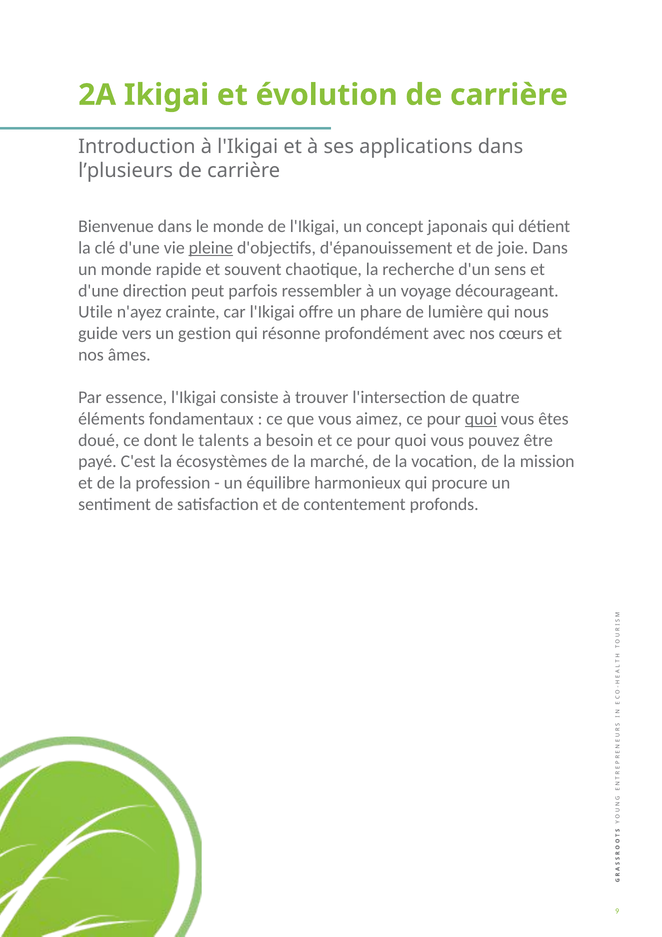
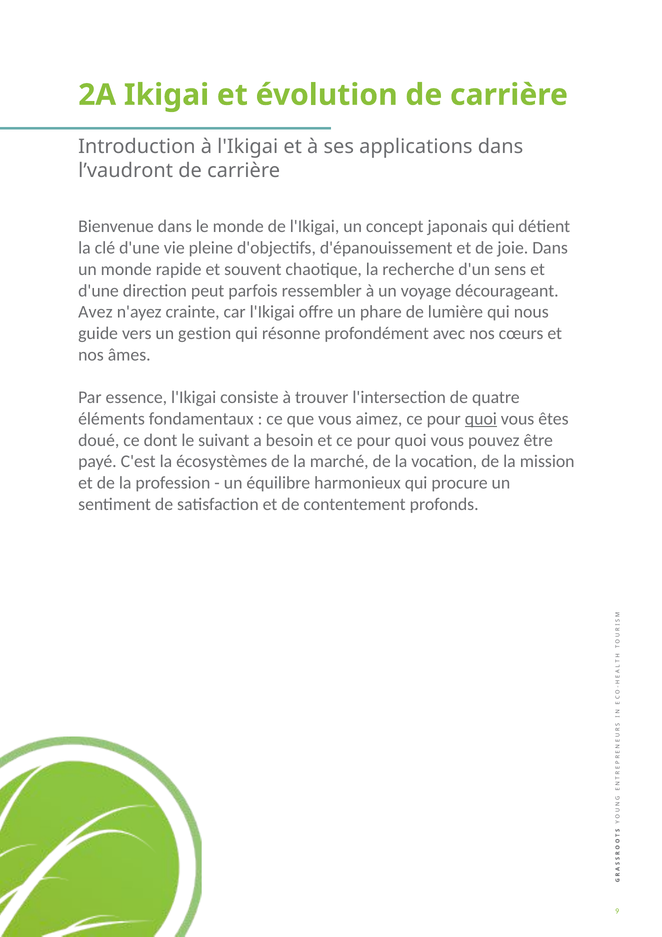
l’plusieurs: l’plusieurs -> l’vaudront (126, 171)
pleine underline: present -> none (211, 248)
Utile: Utile -> Avez (95, 312)
talents: talents -> suivant (224, 440)
